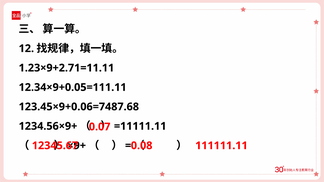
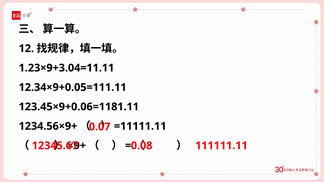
1.23×9+2.71=11.11: 1.23×9+2.71=11.11 -> 1.23×9+3.04=11.11 (66, 68)
123.45×9+0.06=7487.68: 123.45×9+0.06=7487.68 -> 123.45×9+0.06=1181.11 (79, 107)
